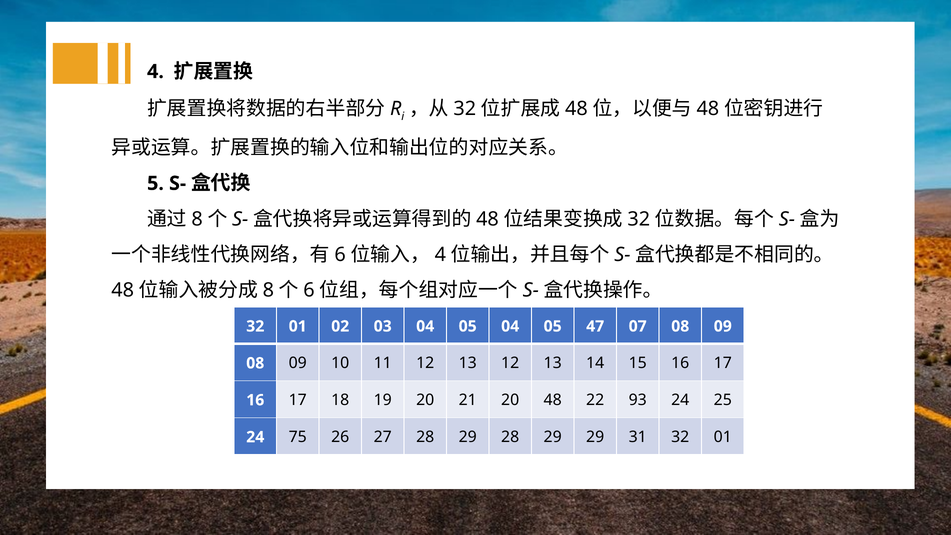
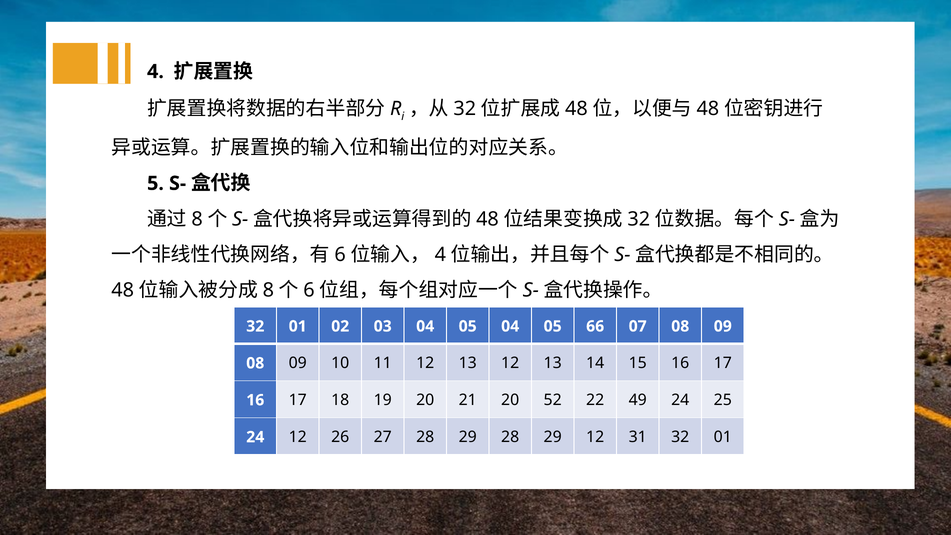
47: 47 -> 66 (595, 326)
20 48: 48 -> 52 (553, 400)
93: 93 -> 49 (638, 400)
24 75: 75 -> 12 (298, 437)
29 29: 29 -> 12 (595, 437)
